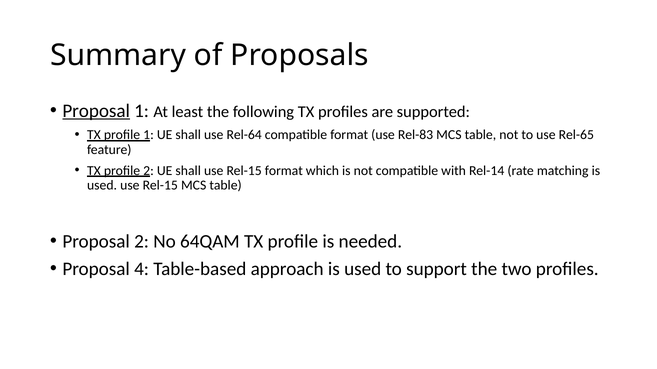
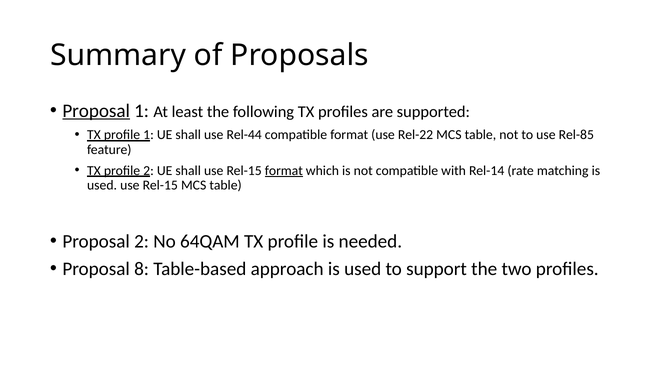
Rel-64: Rel-64 -> Rel-44 (244, 135)
Rel-83: Rel-83 -> Rel-22 (416, 135)
Rel-65: Rel-65 -> Rel-85 (576, 135)
format underline: none -> present (284, 171)
4: 4 -> 8 (142, 269)
